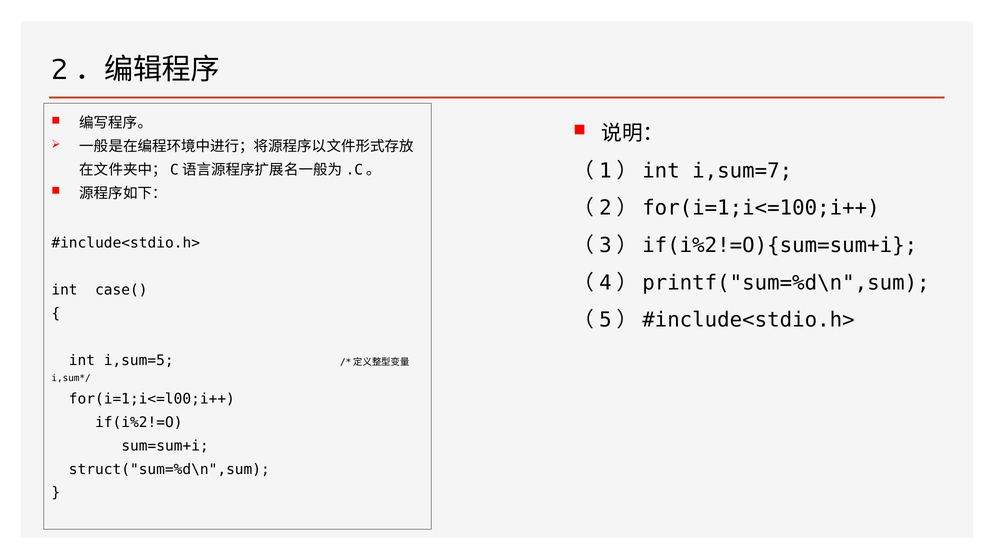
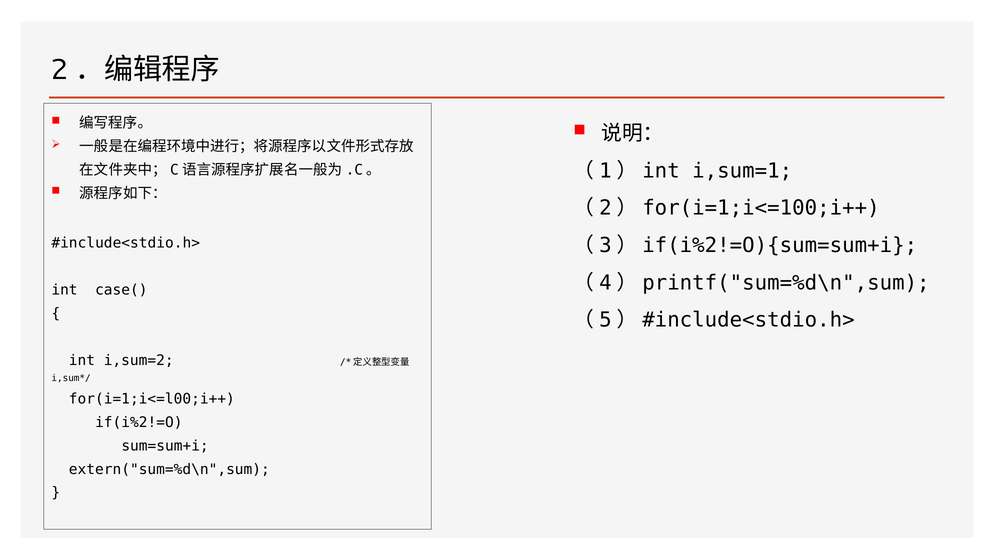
i,sum=7: i,sum=7 -> i,sum=1 (742, 171)
i,sum=5: i,sum=5 -> i,sum=2 (139, 360)
struct("sum=%d\n",sum: struct("sum=%d\n",sum -> extern("sum=%d\n",sum (169, 469)
